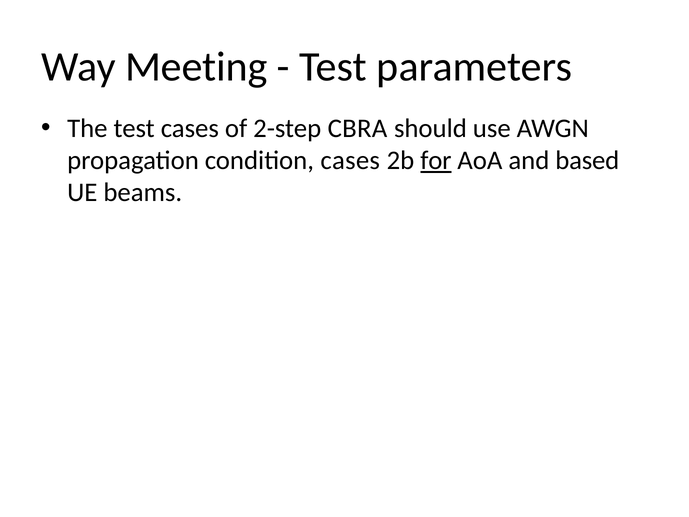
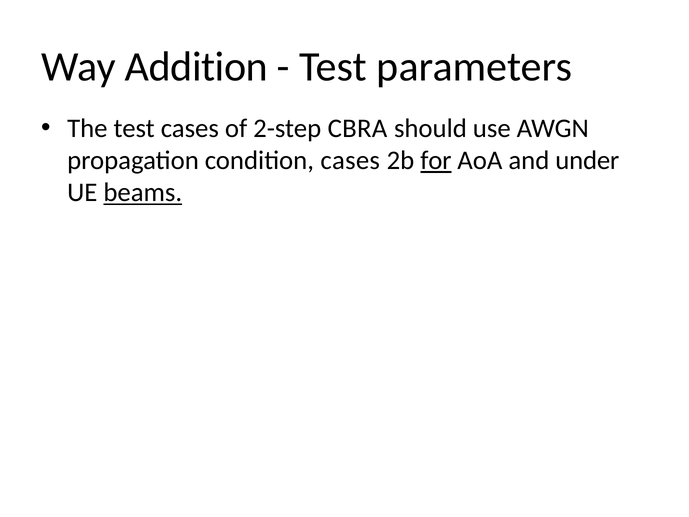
Meeting: Meeting -> Addition (196, 67)
based: based -> under (587, 160)
beams underline: none -> present (143, 193)
